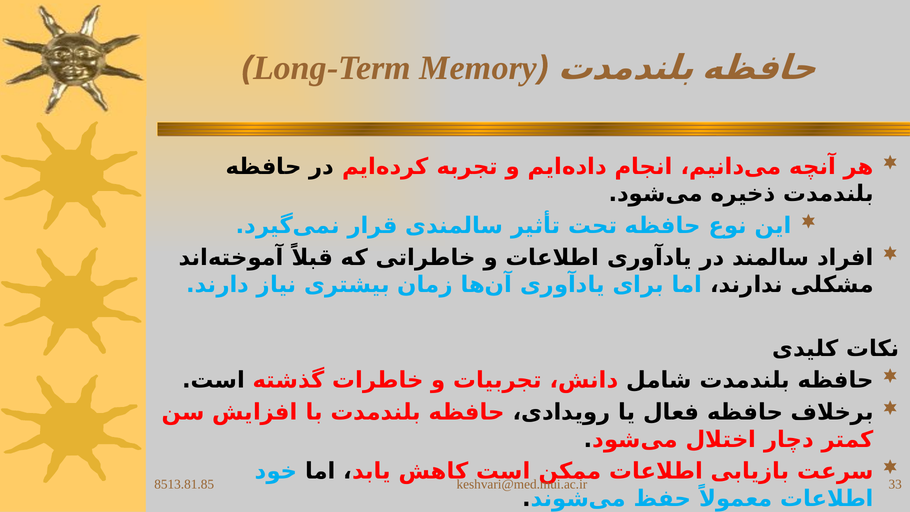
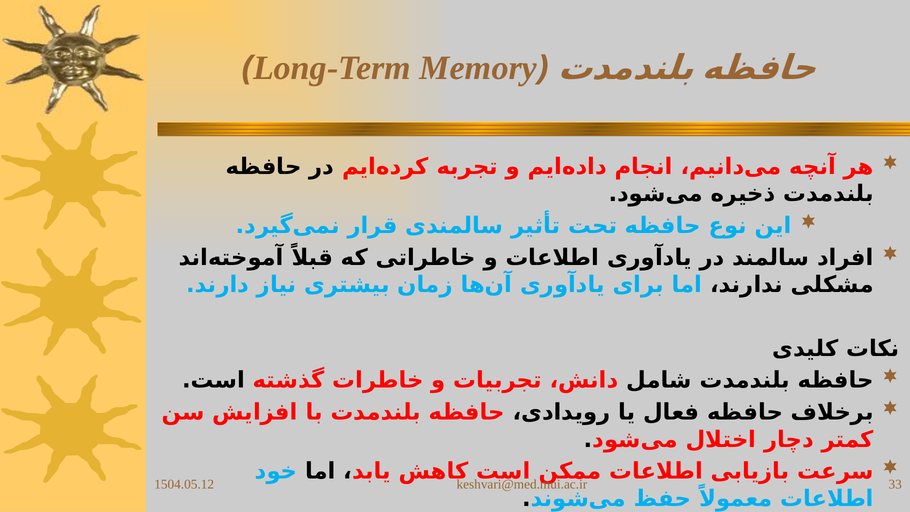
8513.81.85: 8513.81.85 -> 1504.05.12 (184, 484)
